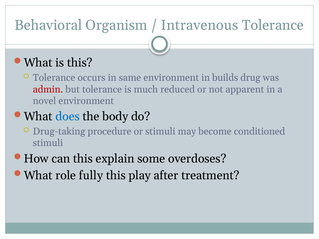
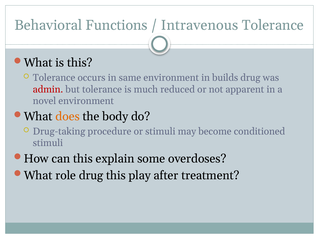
Organism: Organism -> Functions (116, 25)
does colour: blue -> orange (68, 117)
role fully: fully -> drug (91, 176)
